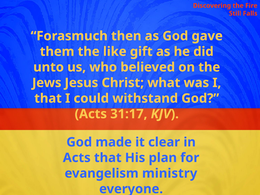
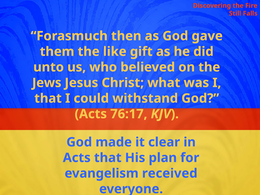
31:17: 31:17 -> 76:17 (129, 114)
ministry: ministry -> received (170, 173)
